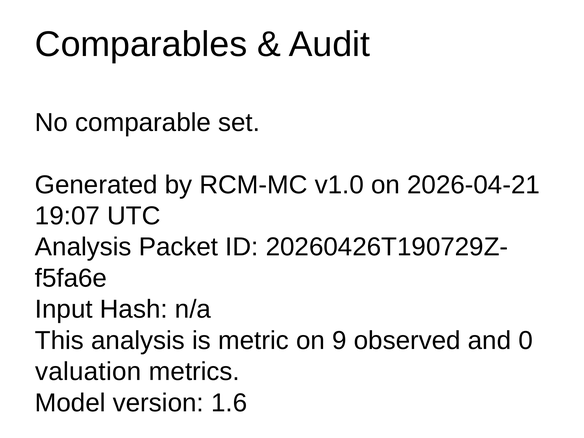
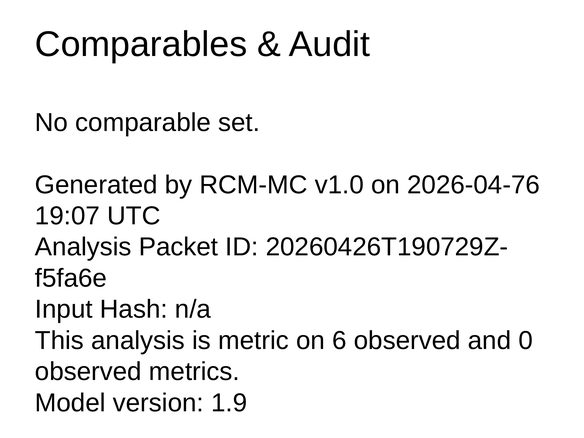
2026-04-21: 2026-04-21 -> 2026-04-76 (474, 185)
9: 9 -> 6 (339, 341)
valuation: valuation -> observed (88, 372)
1.6: 1.6 -> 1.9 (229, 403)
